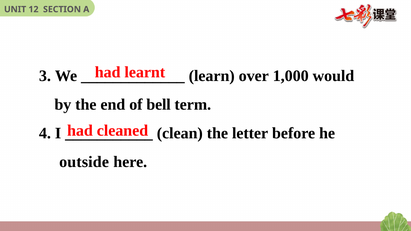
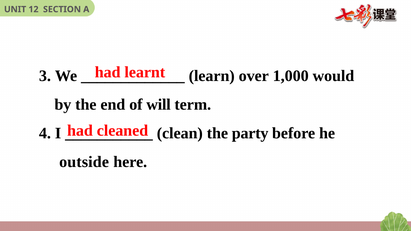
bell: bell -> will (159, 105)
letter: letter -> party (250, 133)
